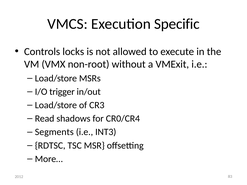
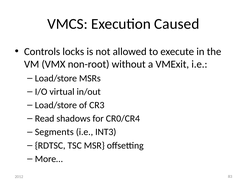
Specific: Specific -> Caused (177, 24)
trigger: trigger -> virtual (62, 92)
